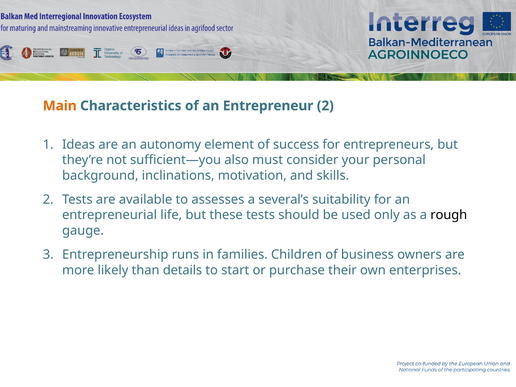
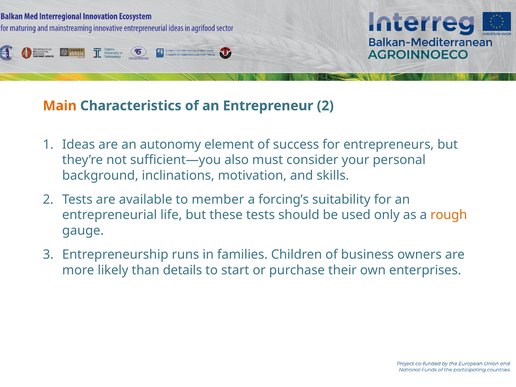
assesses: assesses -> member (218, 200)
several’s: several’s -> forcing’s (284, 200)
rough colour: black -> orange (449, 215)
